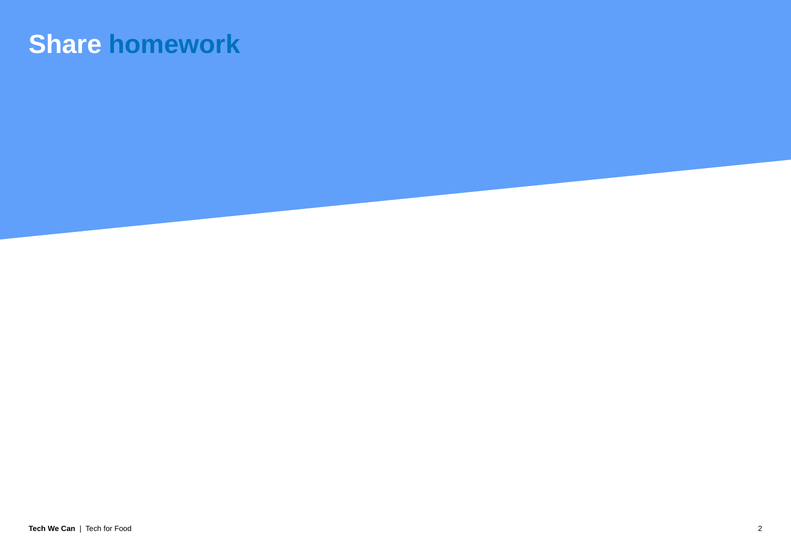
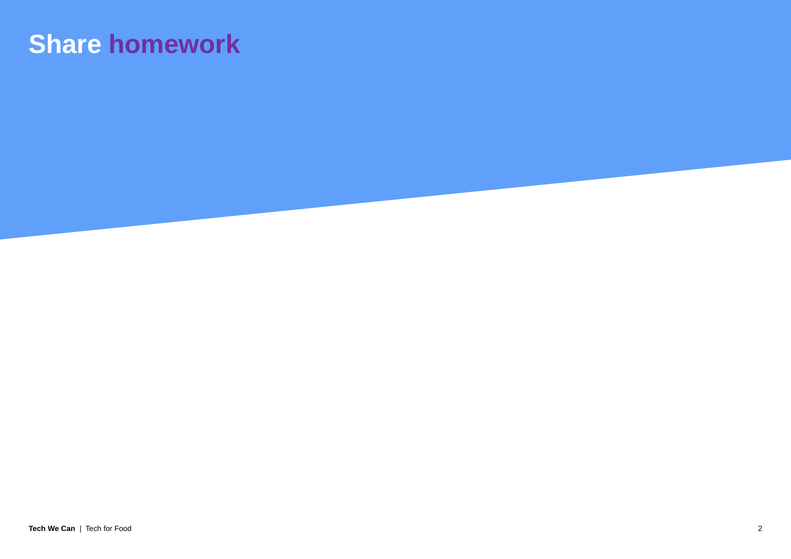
homework colour: blue -> purple (175, 45)
